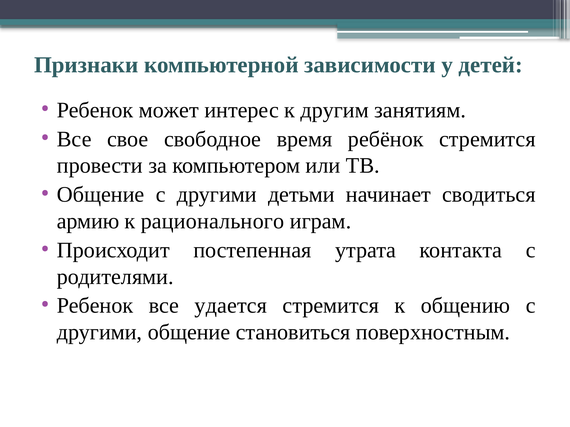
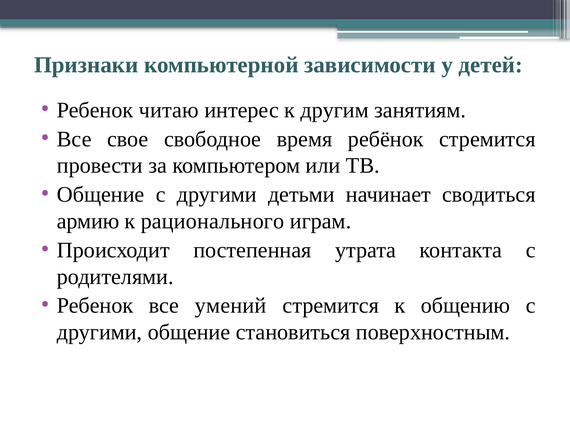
может: может -> читаю (169, 110)
удается: удается -> умений (231, 306)
